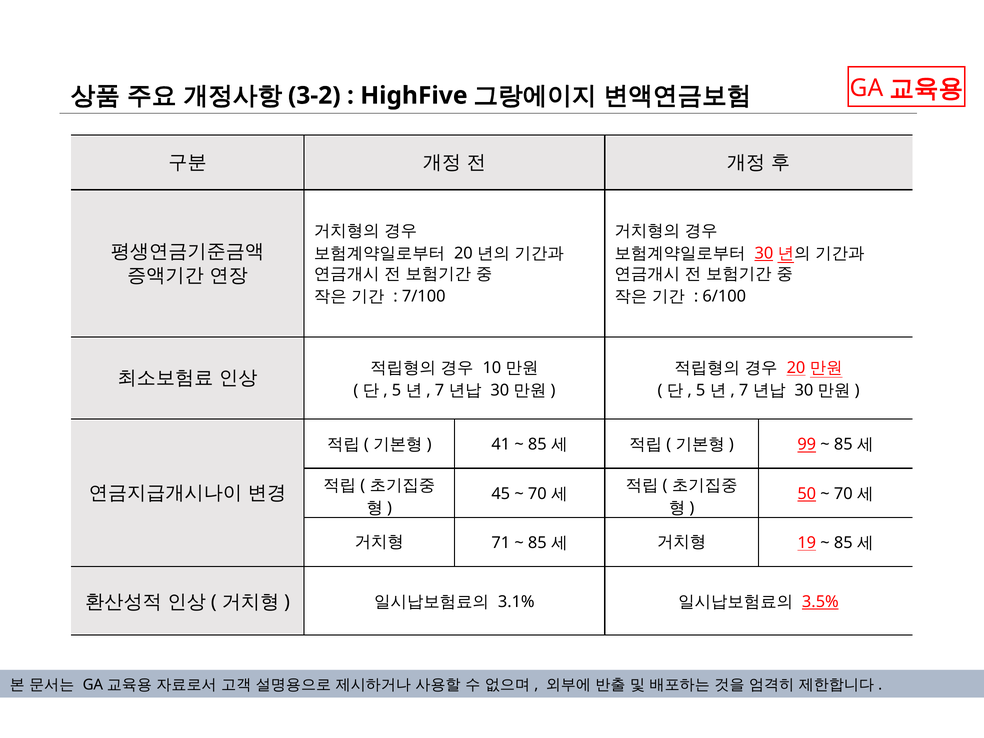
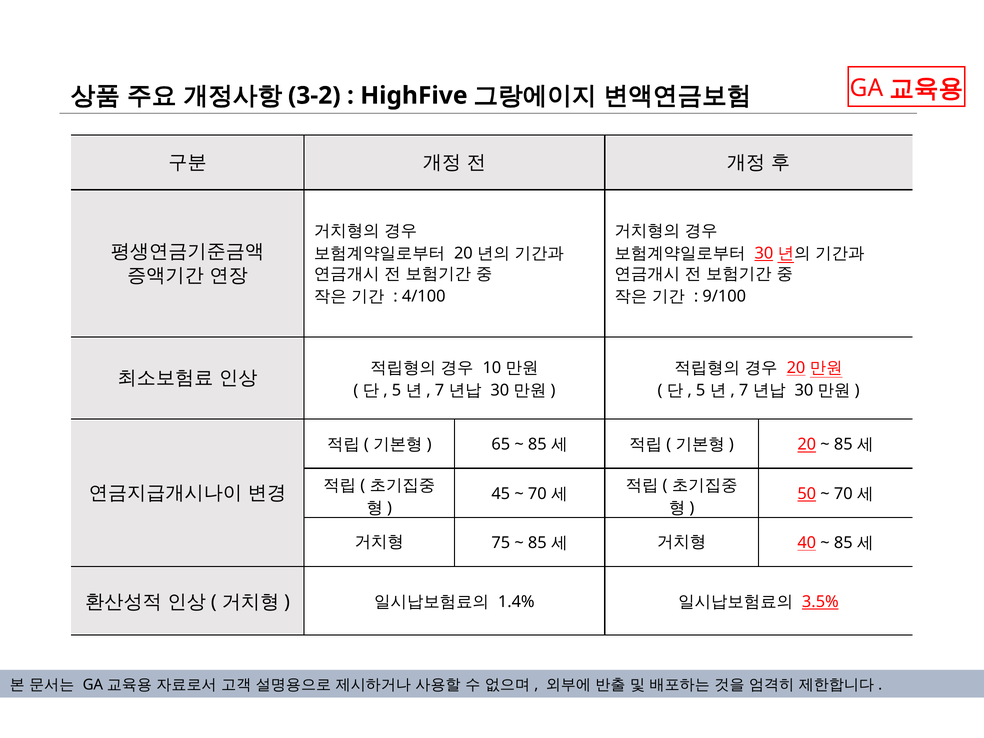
7/100: 7/100 -> 4/100 (424, 296)
6/100: 6/100 -> 9/100 (724, 296)
41: 41 -> 65 (501, 445)
99: 99 -> 20 (807, 445)
71: 71 -> 75 (501, 543)
19: 19 -> 40 (807, 543)
3.1%: 3.1% -> 1.4% (516, 602)
